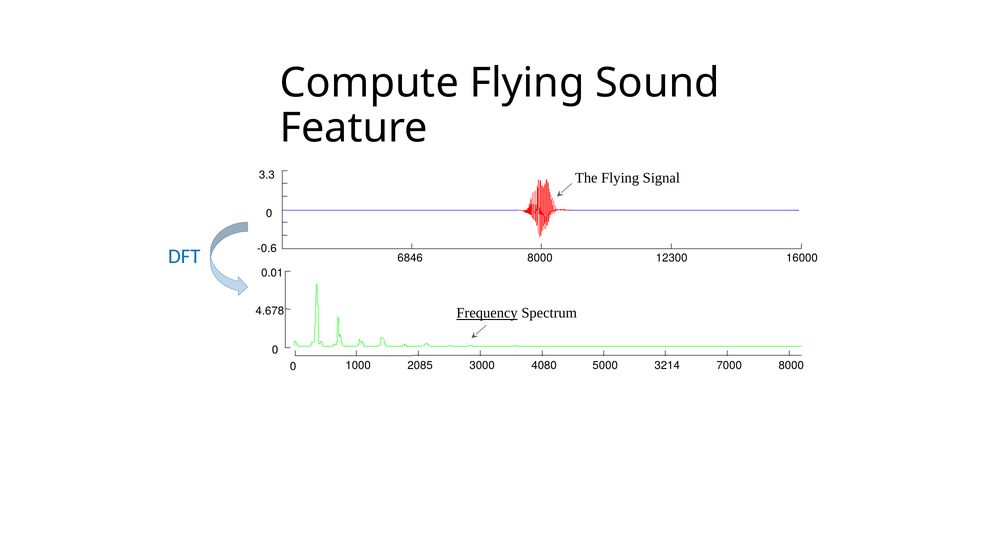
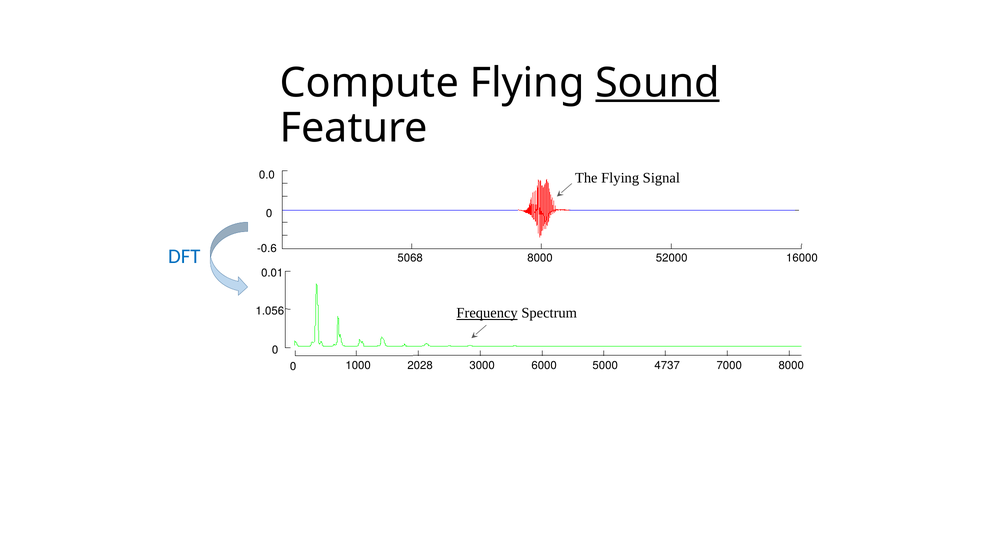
Sound underline: none -> present (657, 83)
3.3: 3.3 -> 0.0 (267, 175)
6846: 6846 -> 5068 (410, 258)
12300: 12300 -> 52000 (672, 258)
4.678: 4.678 -> 1.056 (270, 311)
2085: 2085 -> 2028 (420, 365)
4080: 4080 -> 6000 (544, 365)
3214: 3214 -> 4737 (667, 365)
